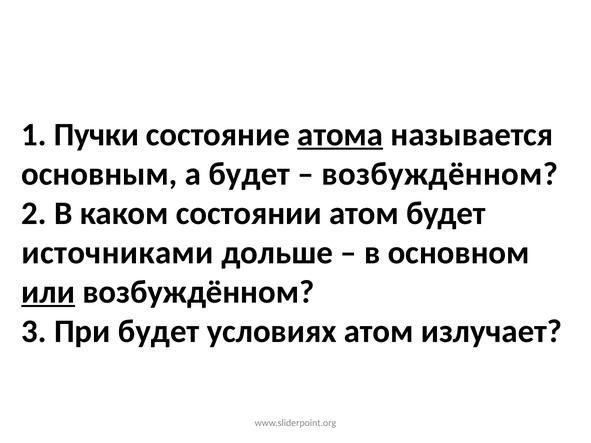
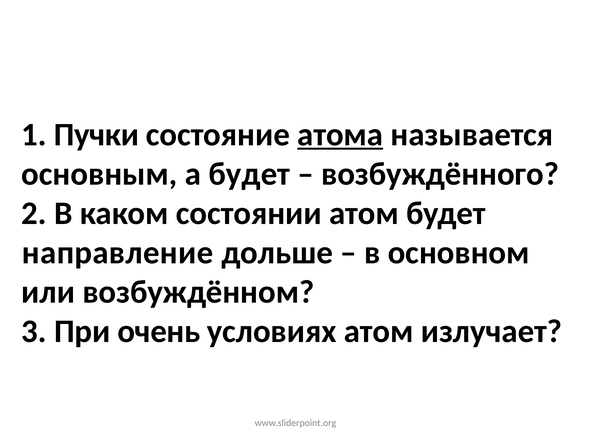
возбуждённом: возбуждённом -> возбуждённого (440, 174)
источниками: источниками -> направление (118, 253)
или underline: present -> none (48, 292)
При будет: будет -> очень (159, 332)
